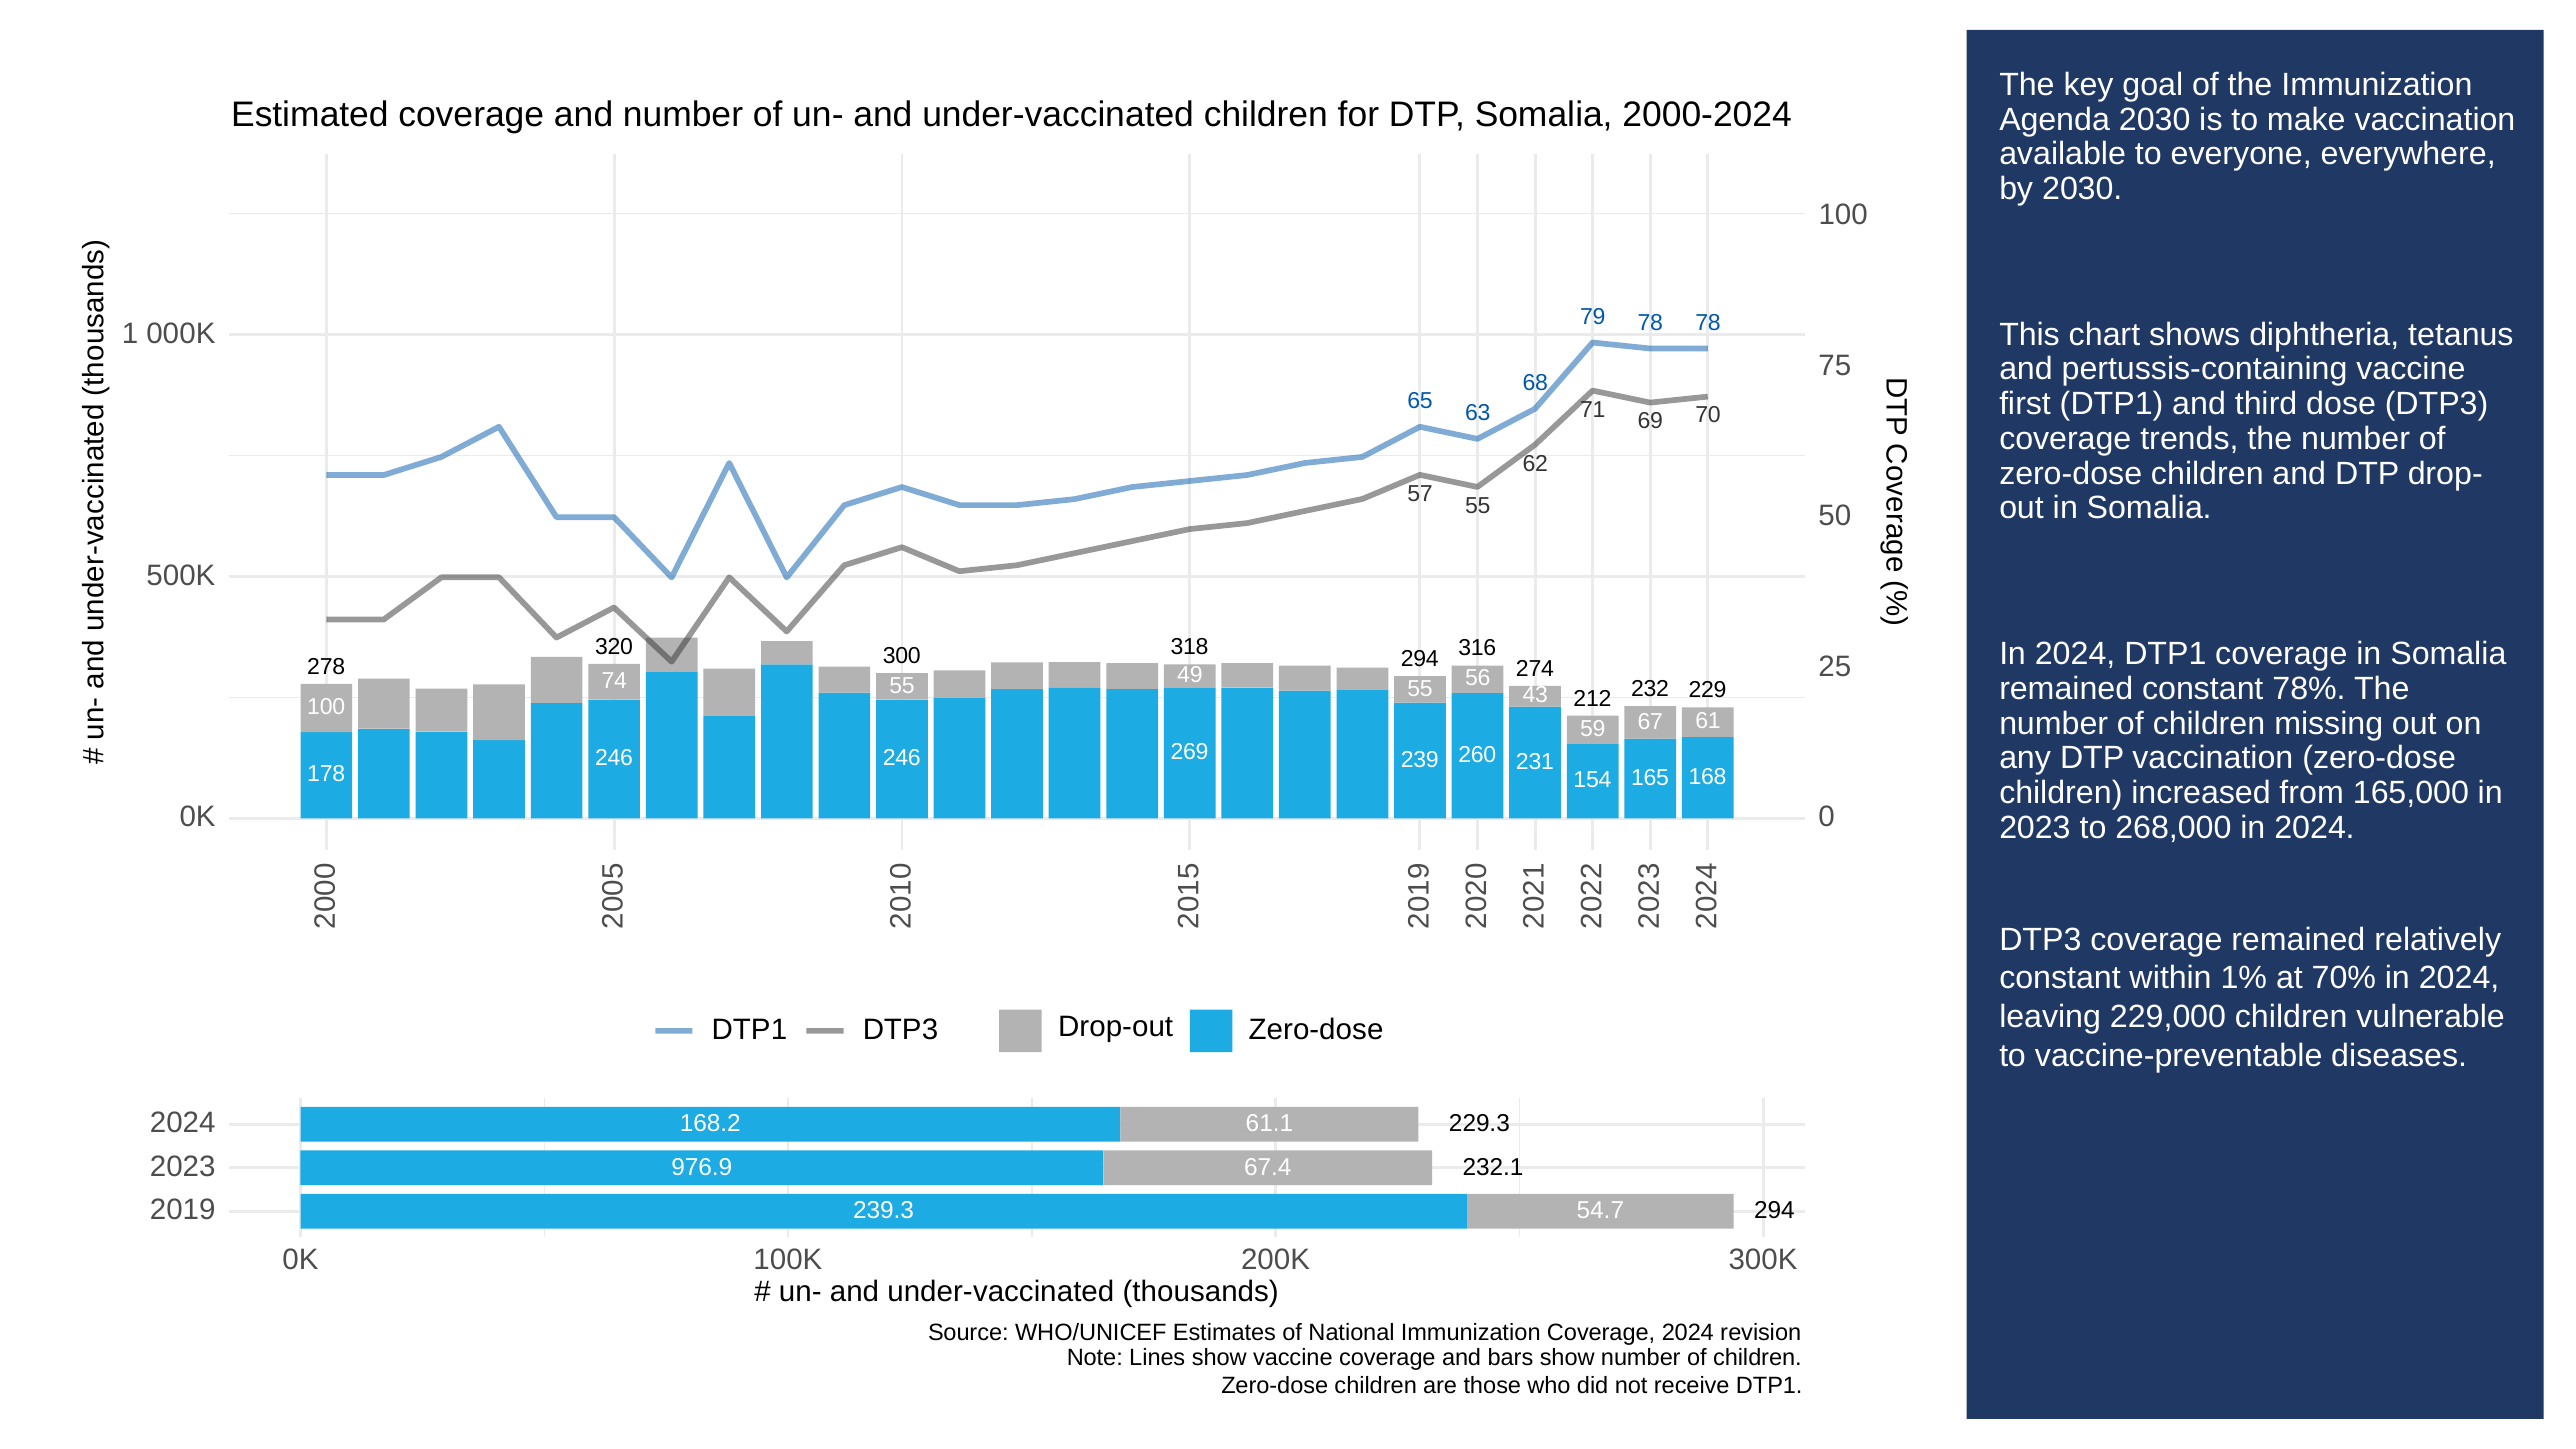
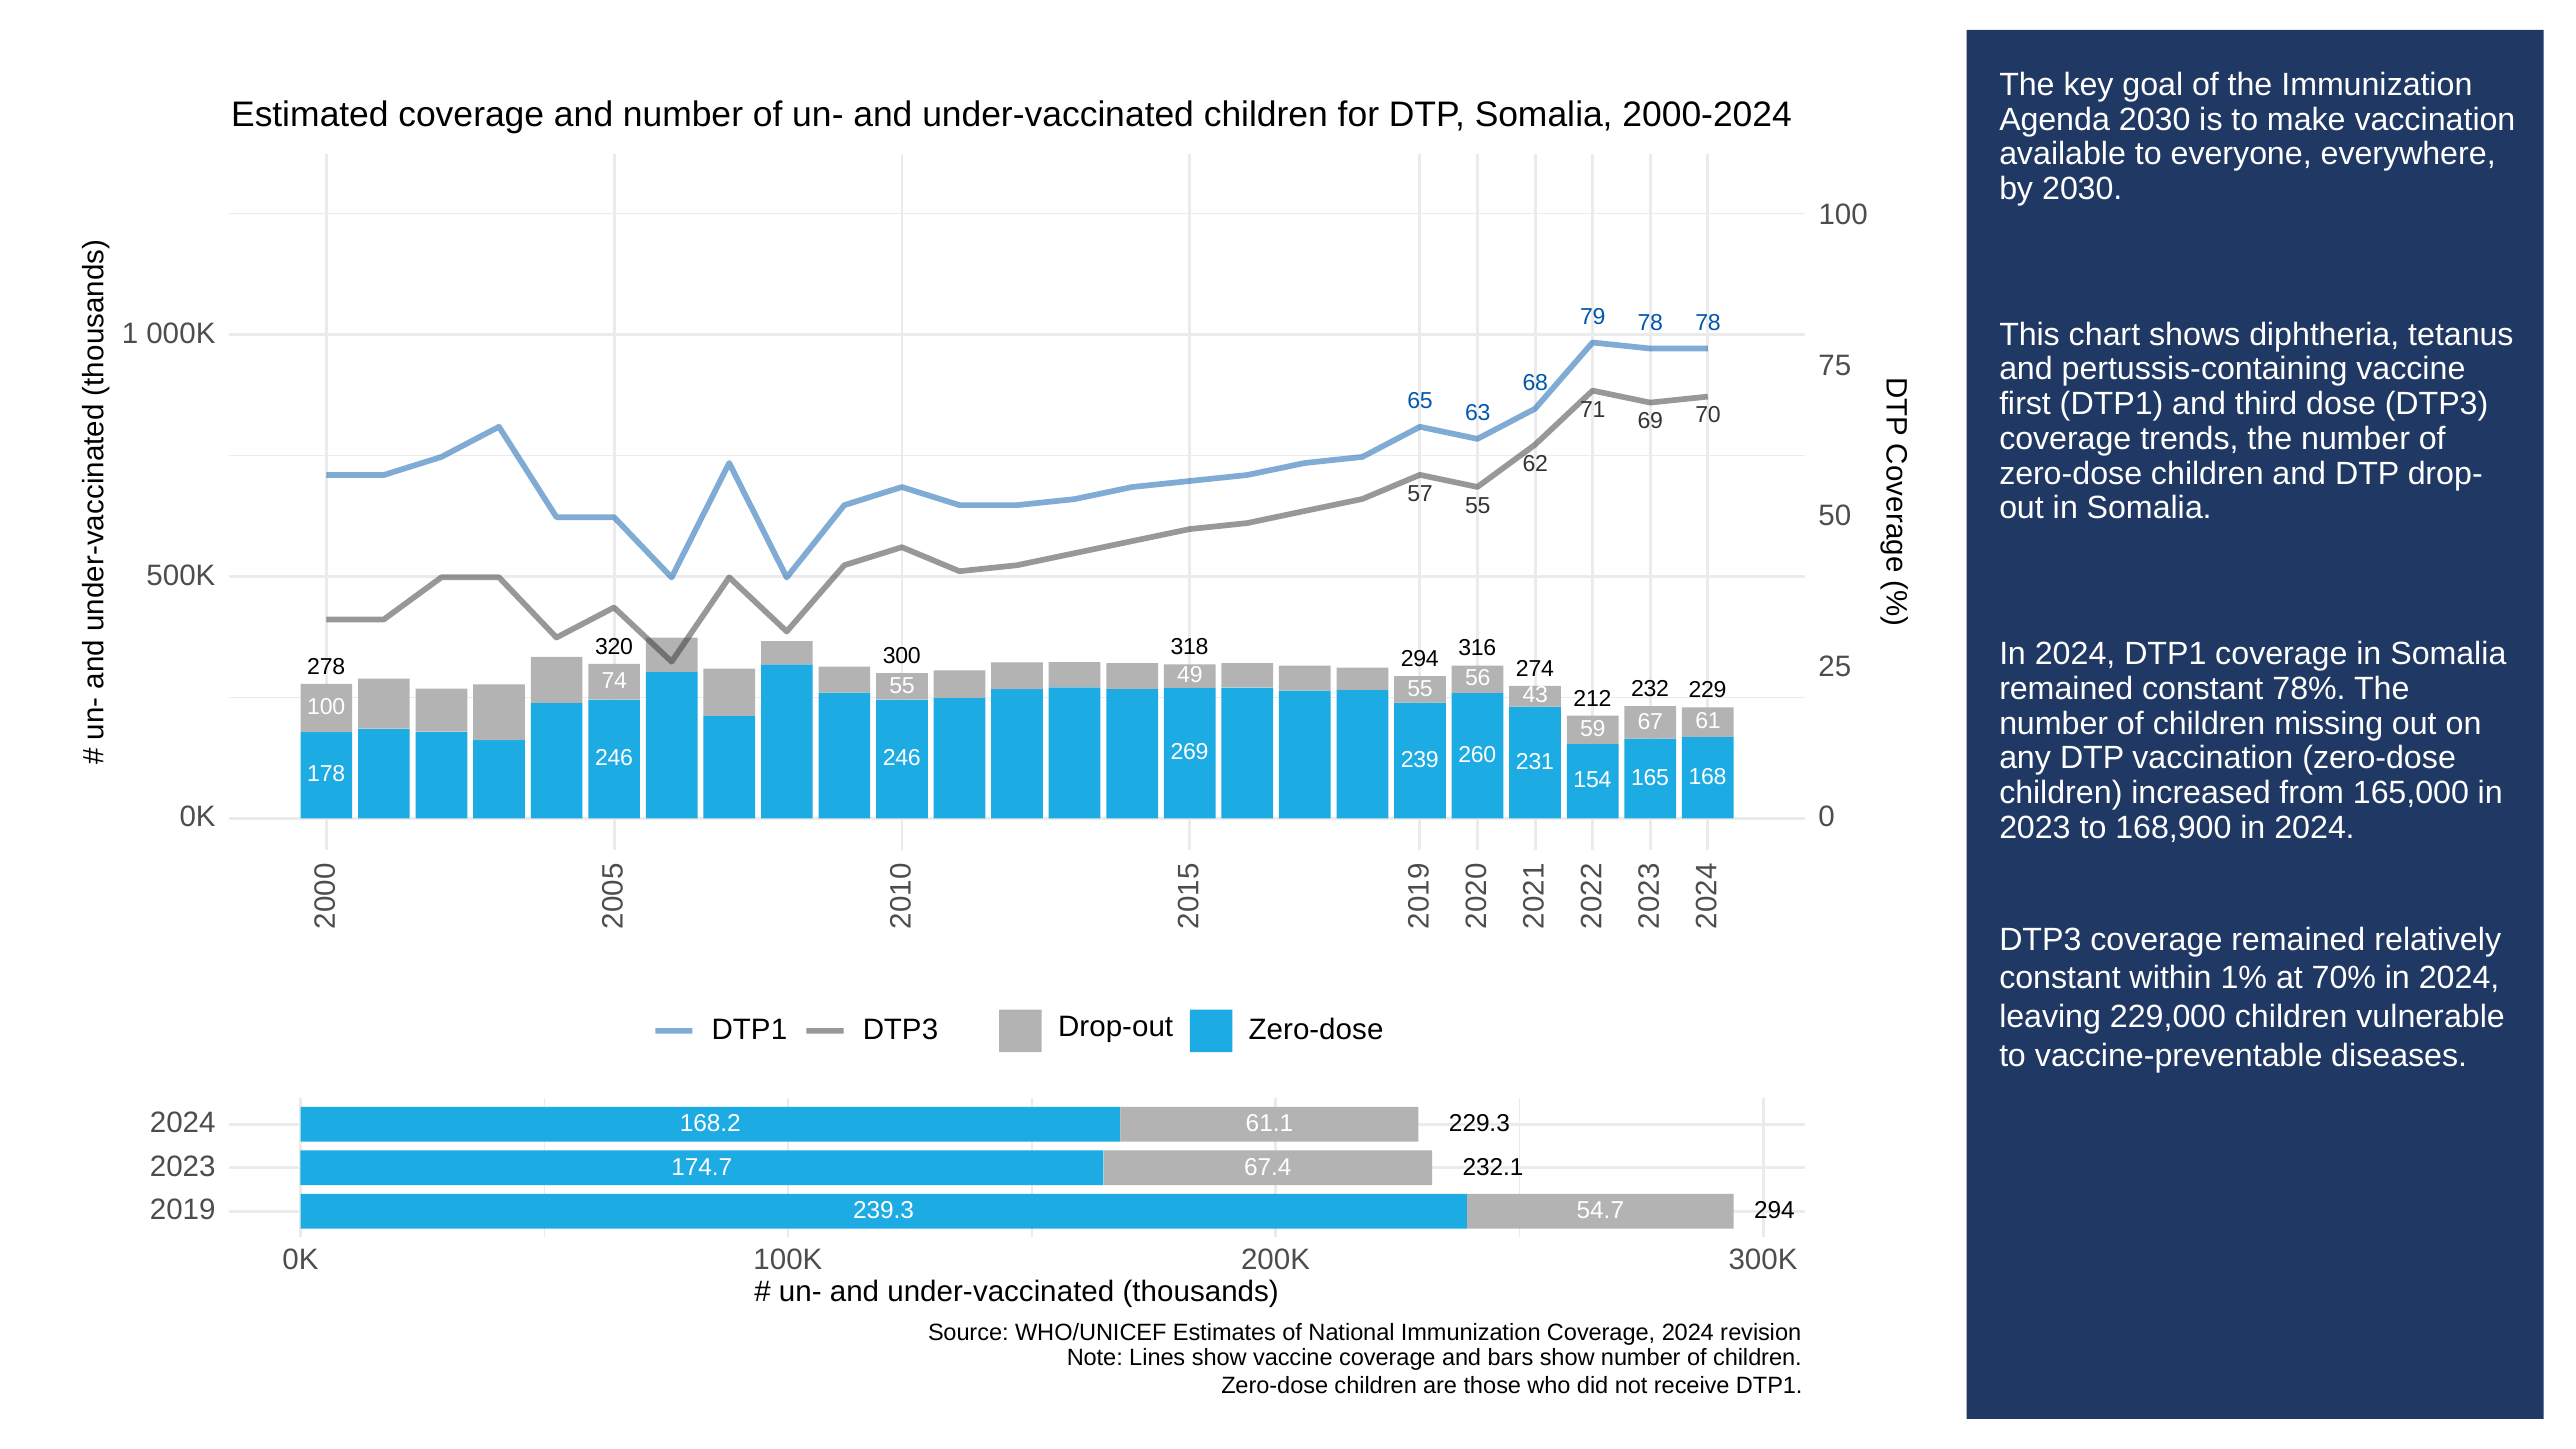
268,000: 268,000 -> 168,900 (2173, 828)
976.9: 976.9 -> 174.7 (702, 1167)
